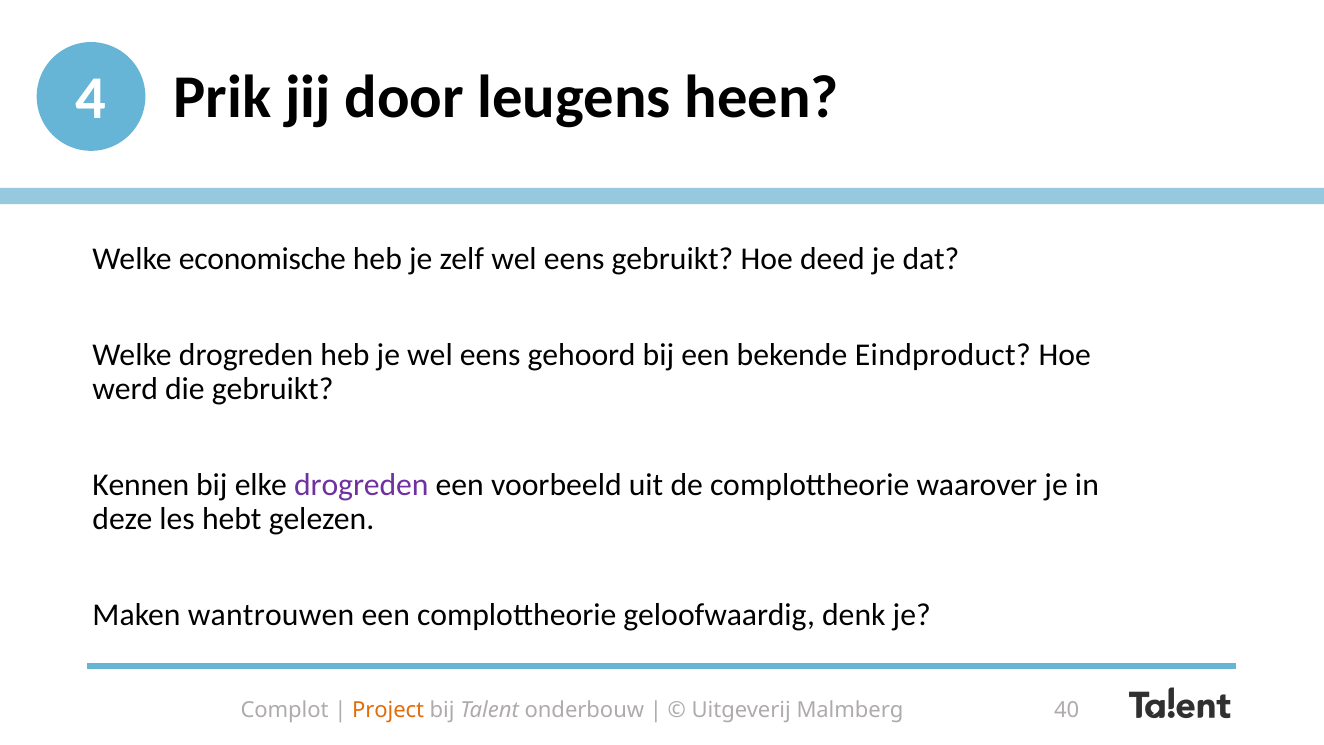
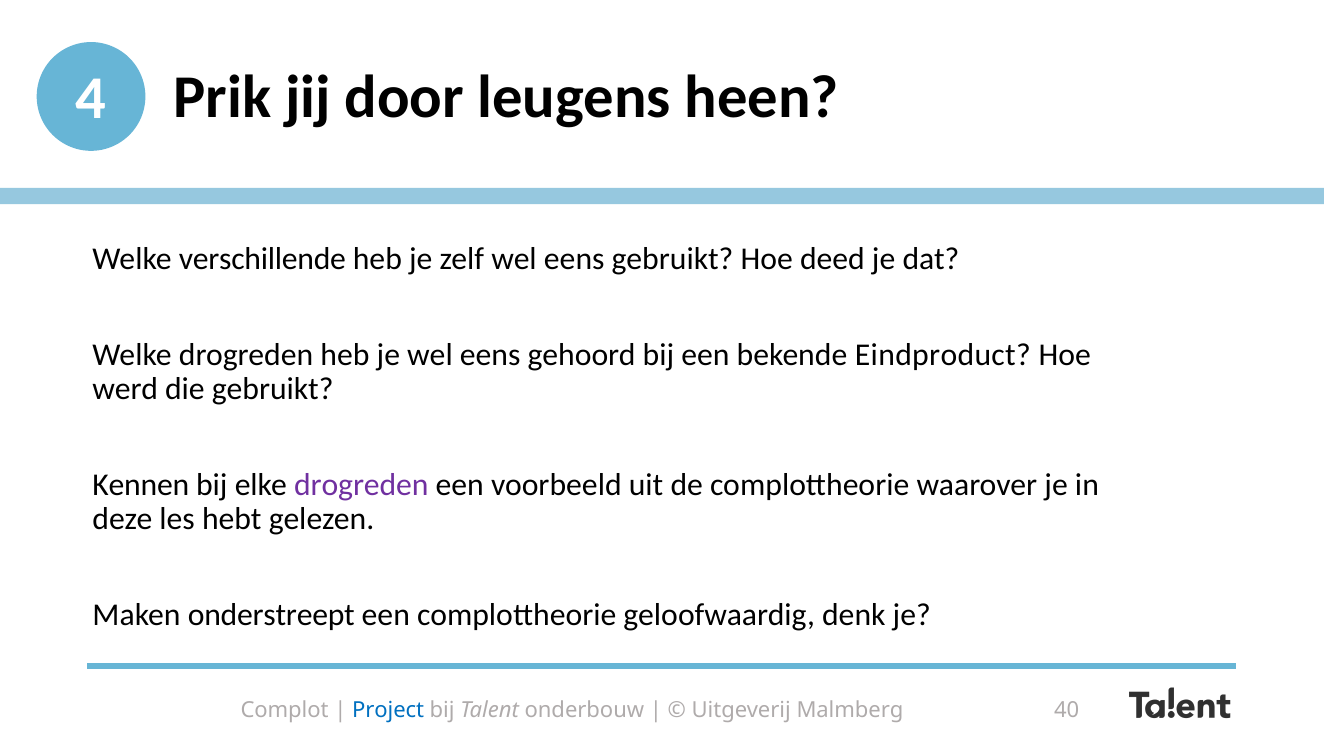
economische: economische -> verschillende (262, 259)
wantrouwen: wantrouwen -> onderstreept (271, 615)
Project colour: orange -> blue (388, 710)
